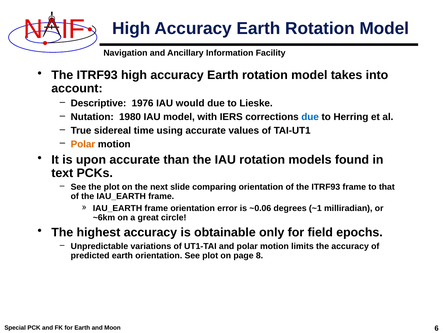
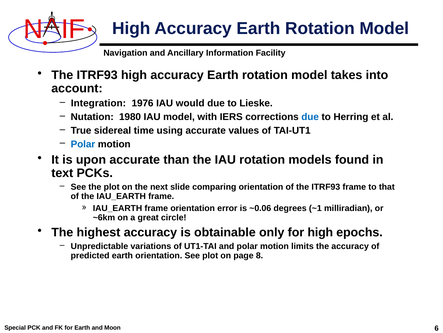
Descriptive: Descriptive -> Integration (98, 103)
Polar colour: orange -> blue (83, 144)
for field: field -> high (320, 232)
